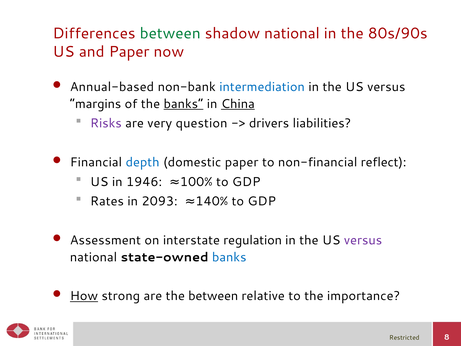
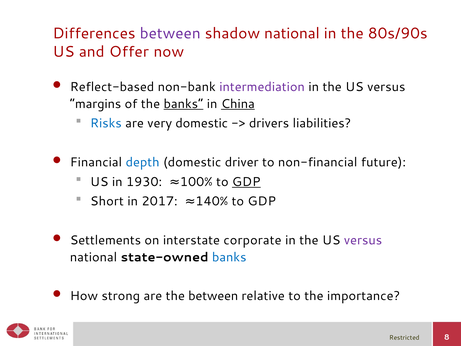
between colour: green -> purple (170, 33)
and Paper: Paper -> Offer (129, 52)
Annual-based: Annual-based -> Reflect-based (112, 87)
intermediation colour: blue -> purple (262, 87)
Risks colour: purple -> blue (106, 123)
very question: question -> domestic (202, 123)
domestic paper: paper -> driver (242, 162)
reflect: reflect -> future (383, 162)
1946: 1946 -> 1930 (144, 182)
GDP underline: none -> present (246, 182)
Rates: Rates -> Short (107, 201)
2093: 2093 -> 2017 (160, 201)
Assessment: Assessment -> Settlements (105, 240)
regulation: regulation -> corporate (253, 240)
How underline: present -> none (84, 296)
